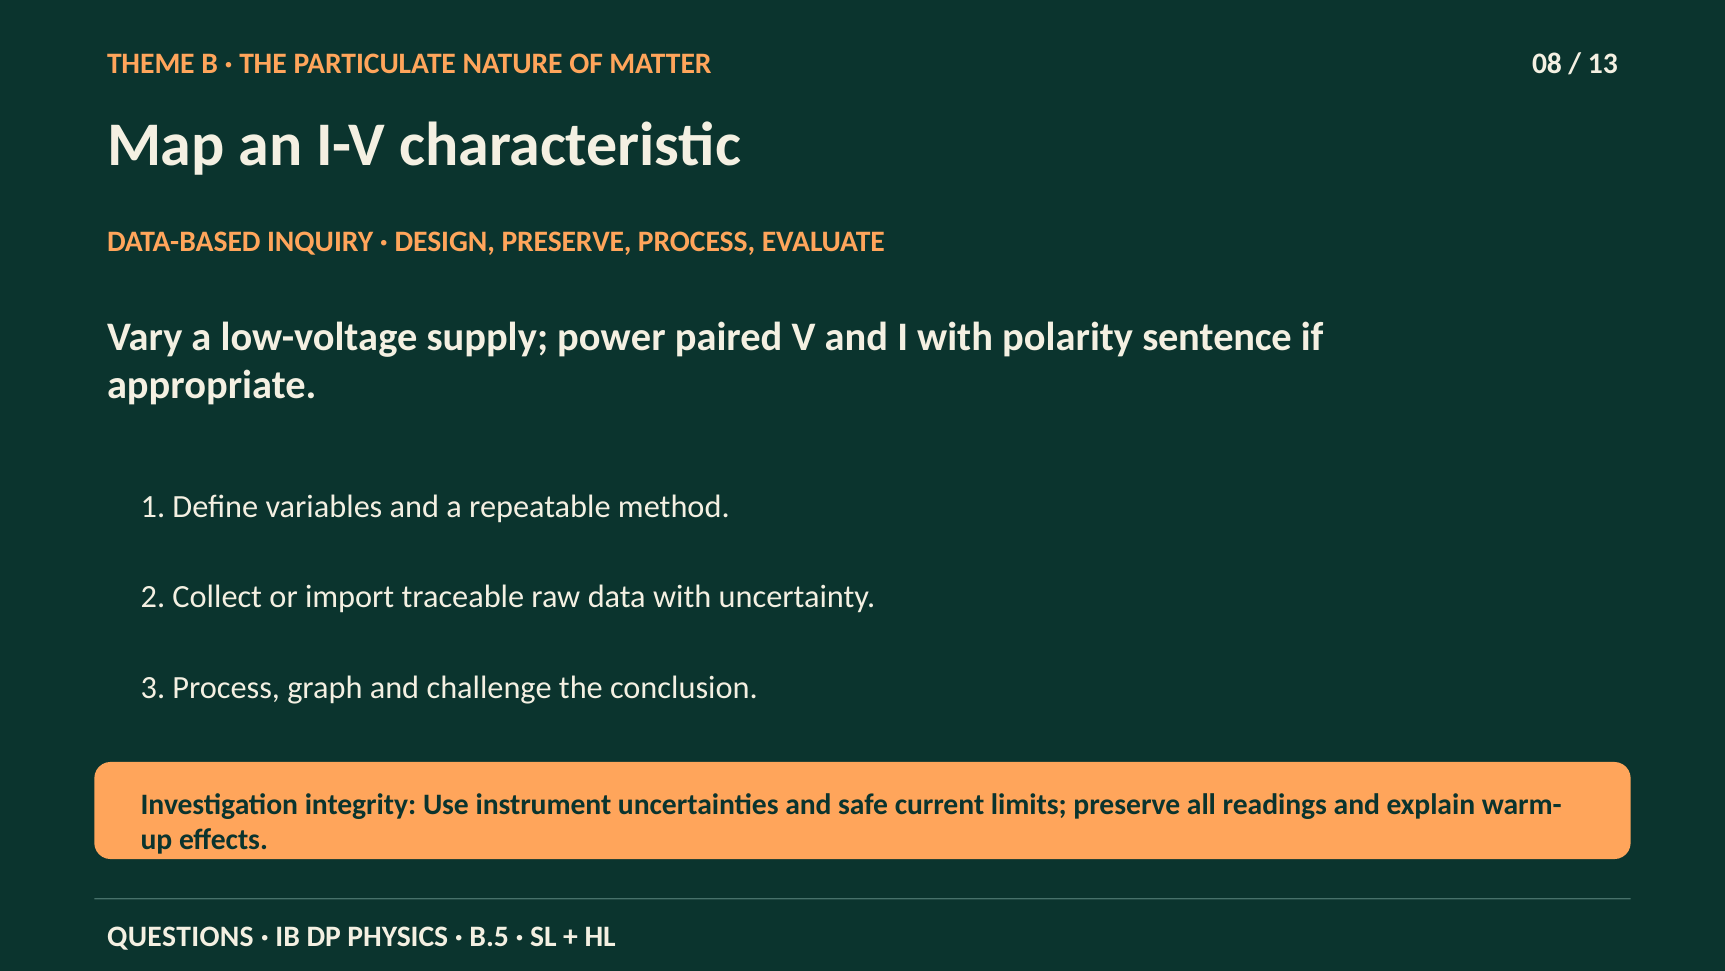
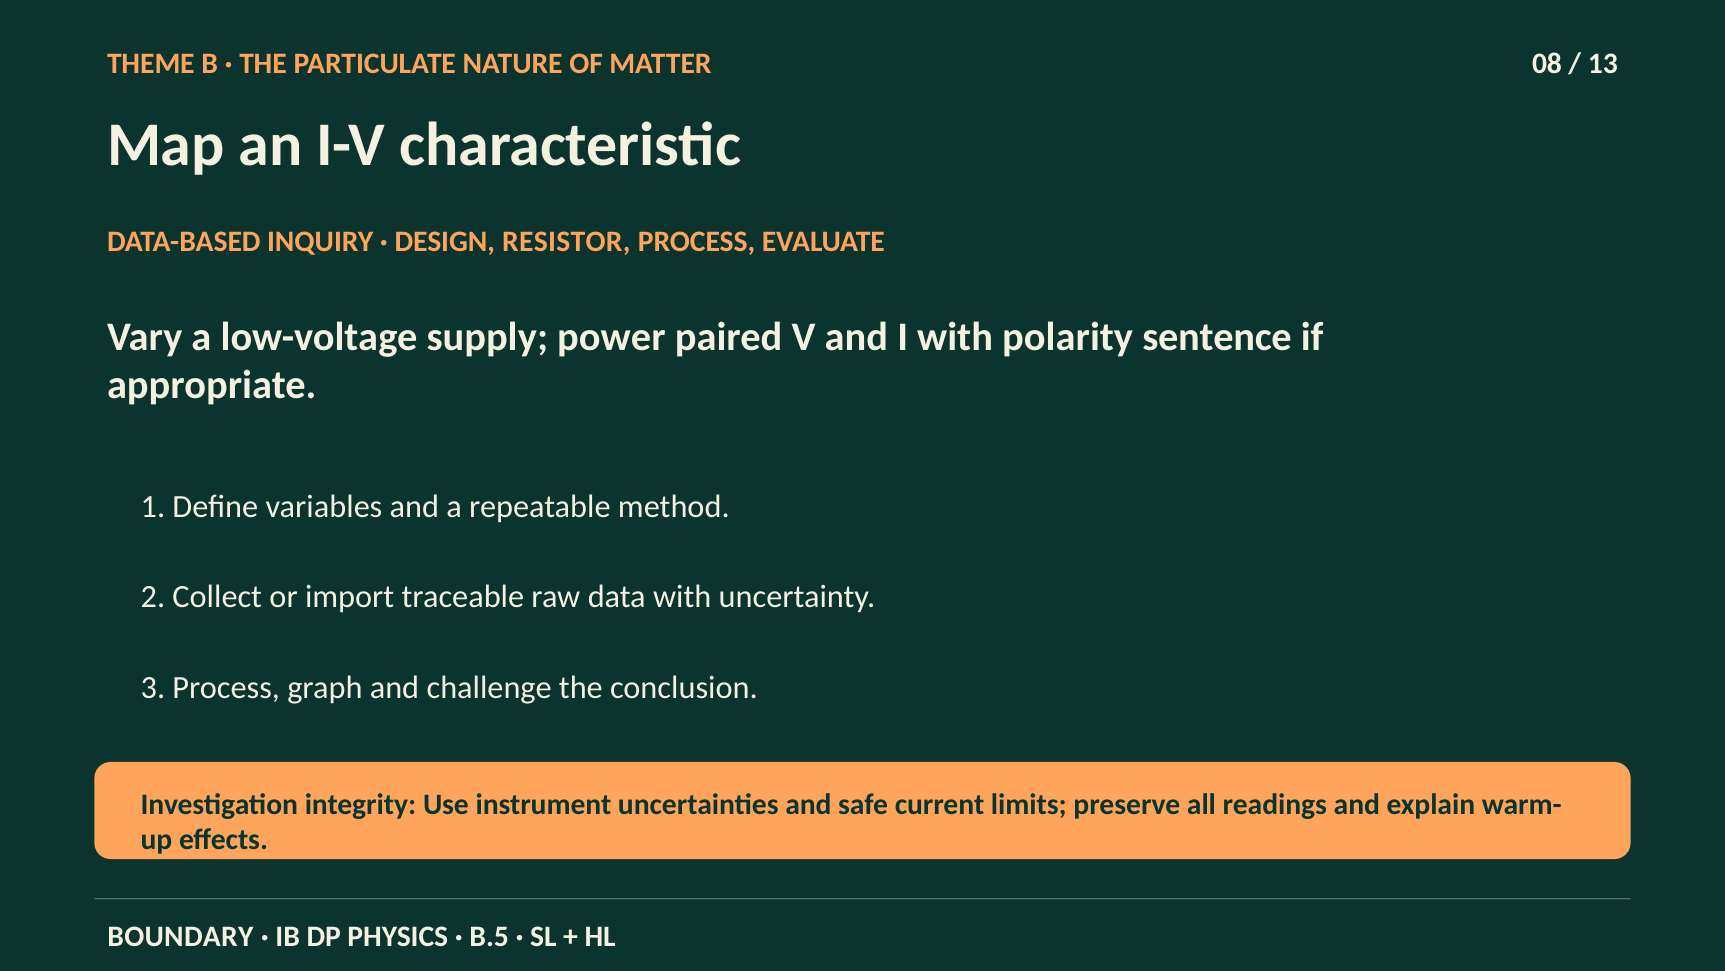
DESIGN PRESERVE: PRESERVE -> RESISTOR (566, 242)
QUESTIONS: QUESTIONS -> BOUNDARY (180, 936)
